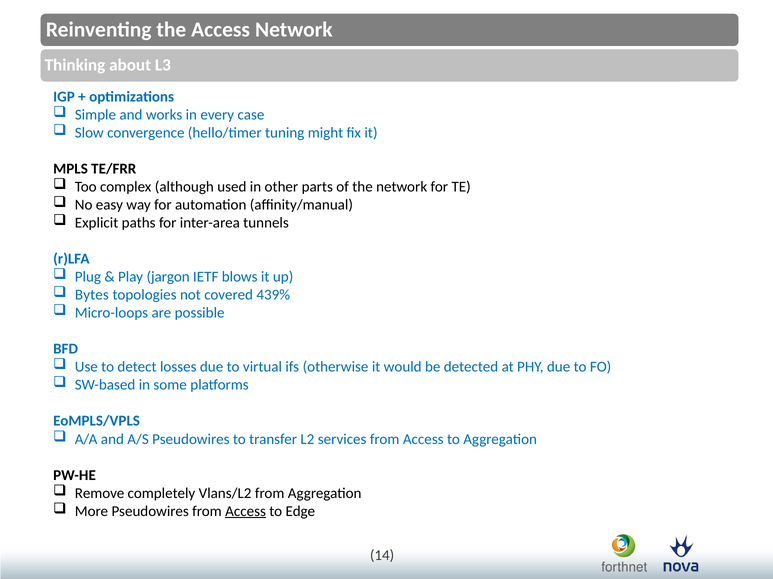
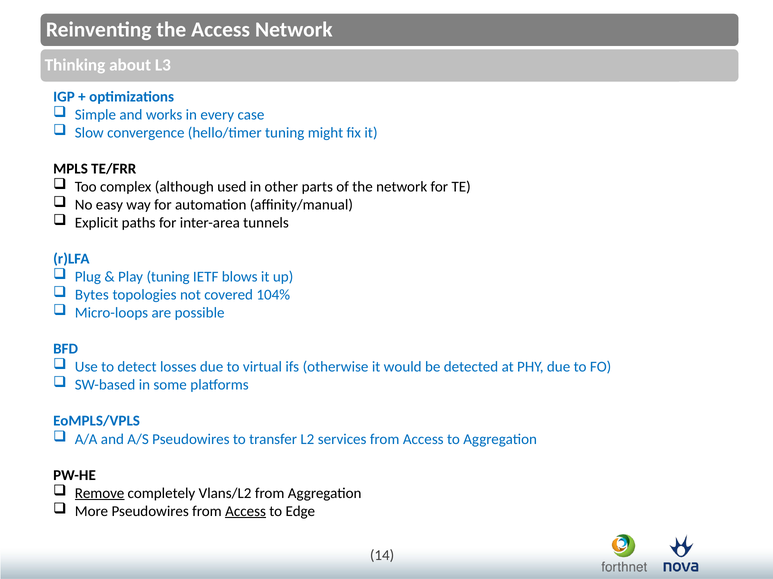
Play jargon: jargon -> tuning (168, 277)
439%: 439% -> 104% (273, 295)
Remove underline: none -> present (100, 494)
